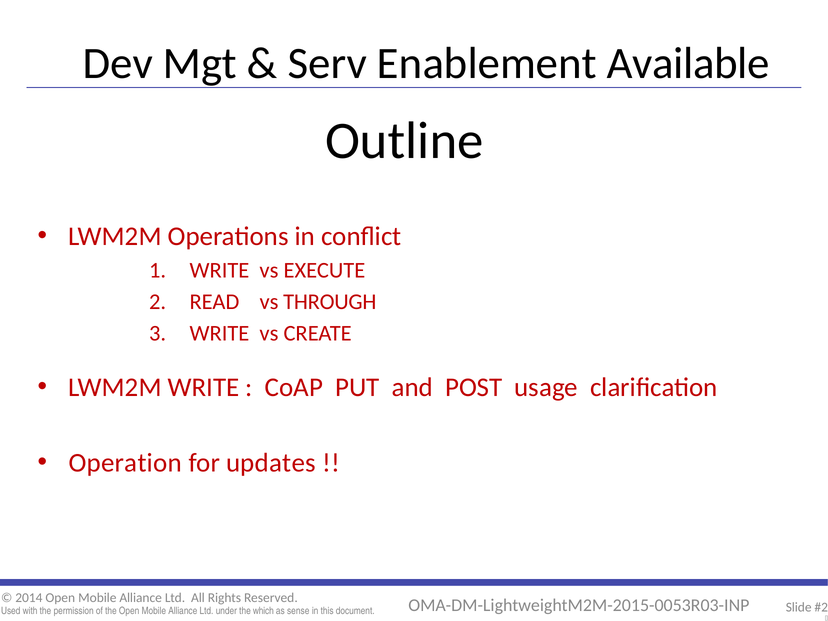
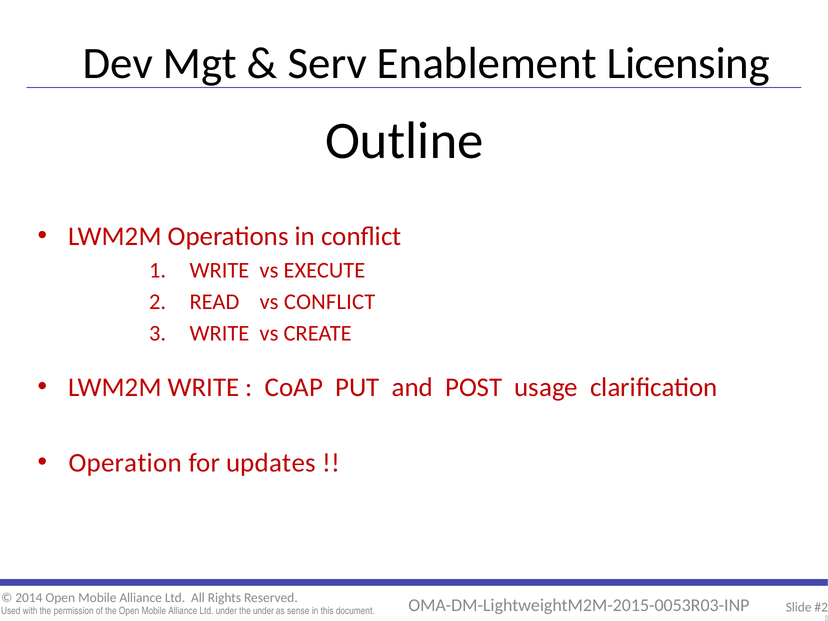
Available: Available -> Licensing (688, 63)
vs THROUGH: THROUGH -> CONFLICT (330, 302)
the which: which -> under (263, 611)
